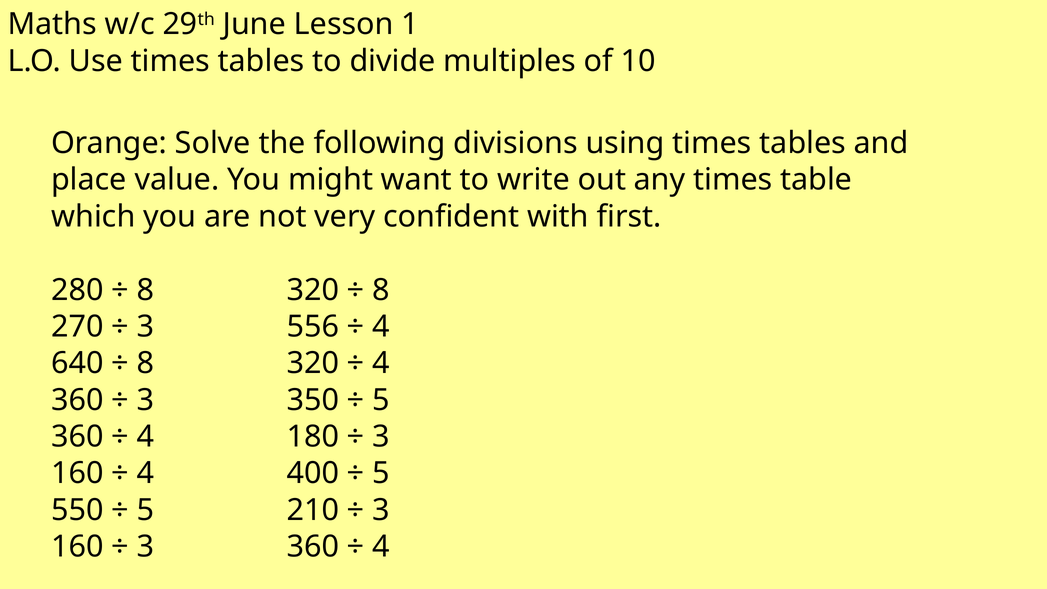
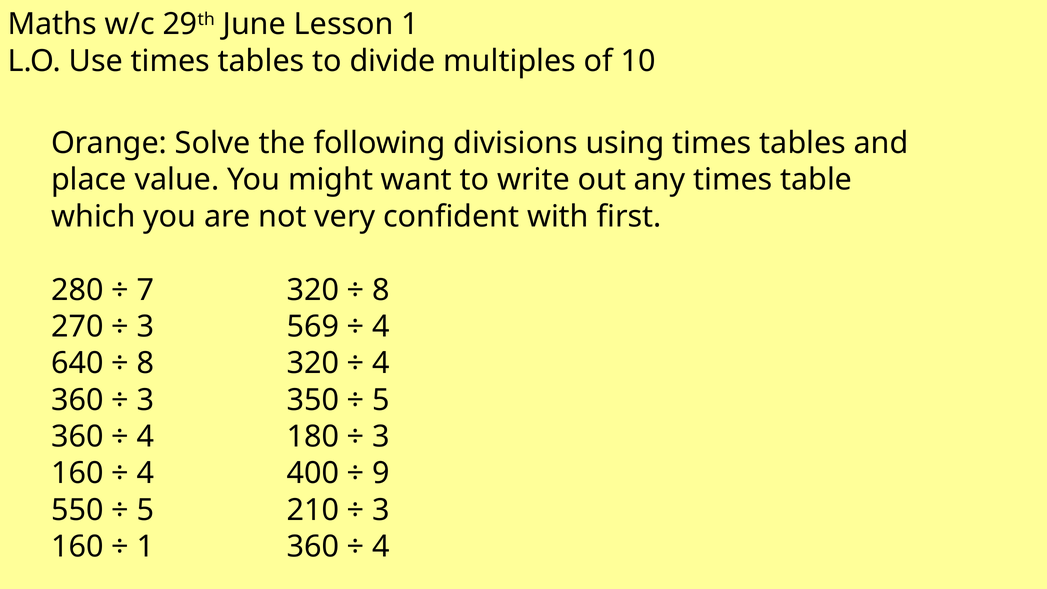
8: 8 -> 7 (146, 290)
556: 556 -> 569 (313, 327)
5: 5 -> 9 (381, 473)
3: 3 -> 1 (146, 547)
